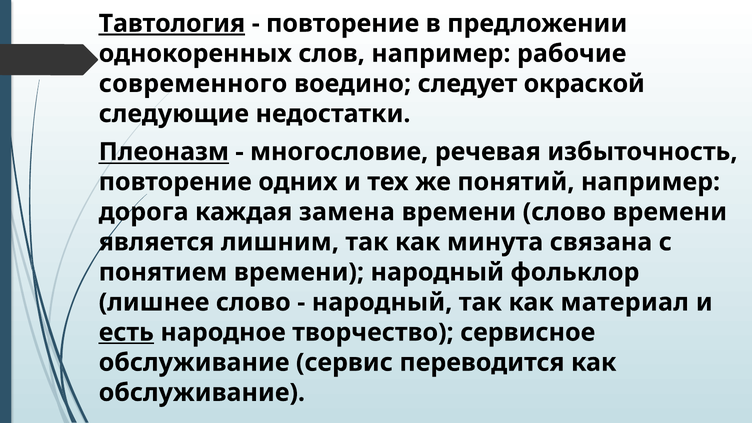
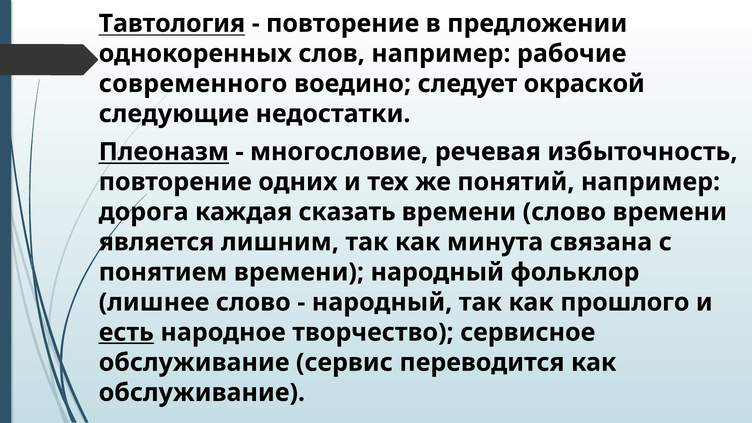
Тавтология underline: present -> none (172, 23)
замена: замена -> сказать (347, 212)
материал: материал -> прошлого (625, 302)
